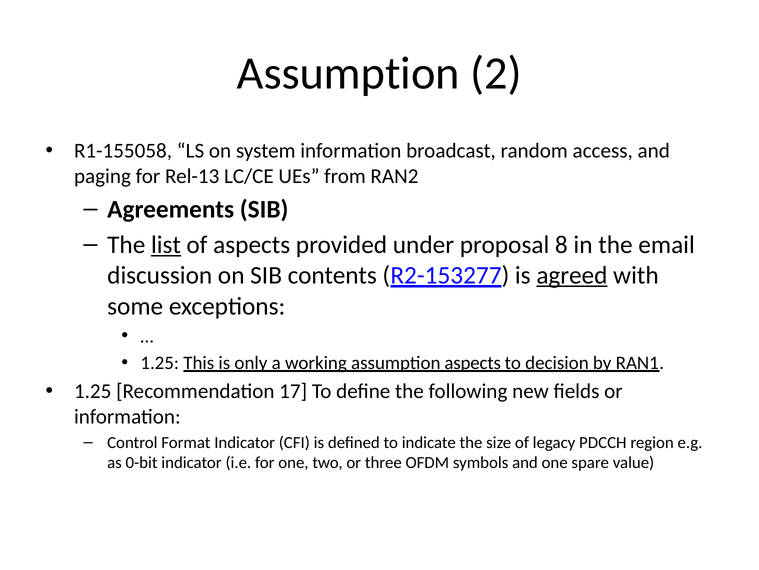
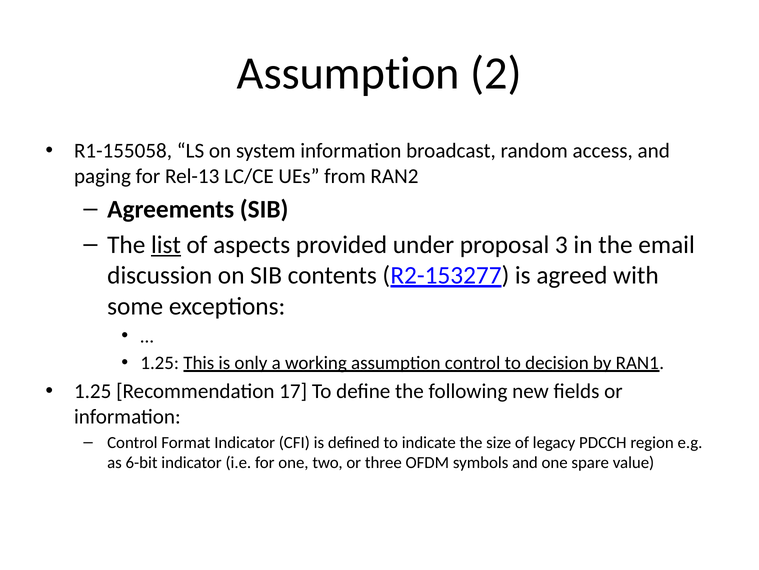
8: 8 -> 3 (561, 245)
agreed underline: present -> none (572, 275)
assumption aspects: aspects -> control (473, 362)
0-bit: 0-bit -> 6-bit (142, 462)
